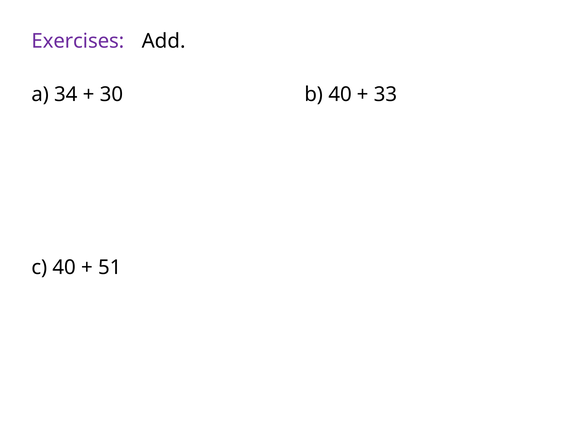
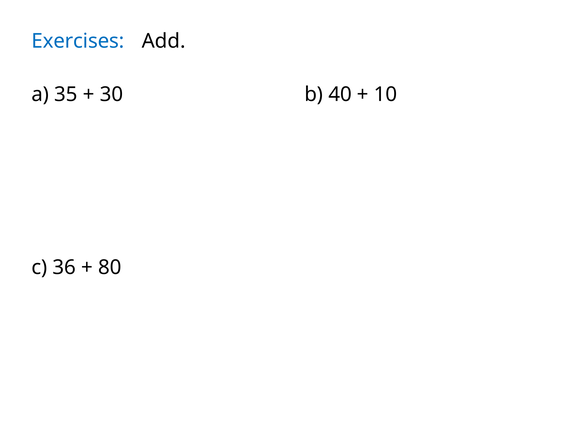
Exercises colour: purple -> blue (78, 41)
34: 34 -> 35 (66, 94)
33: 33 -> 10 (386, 94)
c 40: 40 -> 36 (64, 267)
51: 51 -> 80 (110, 267)
